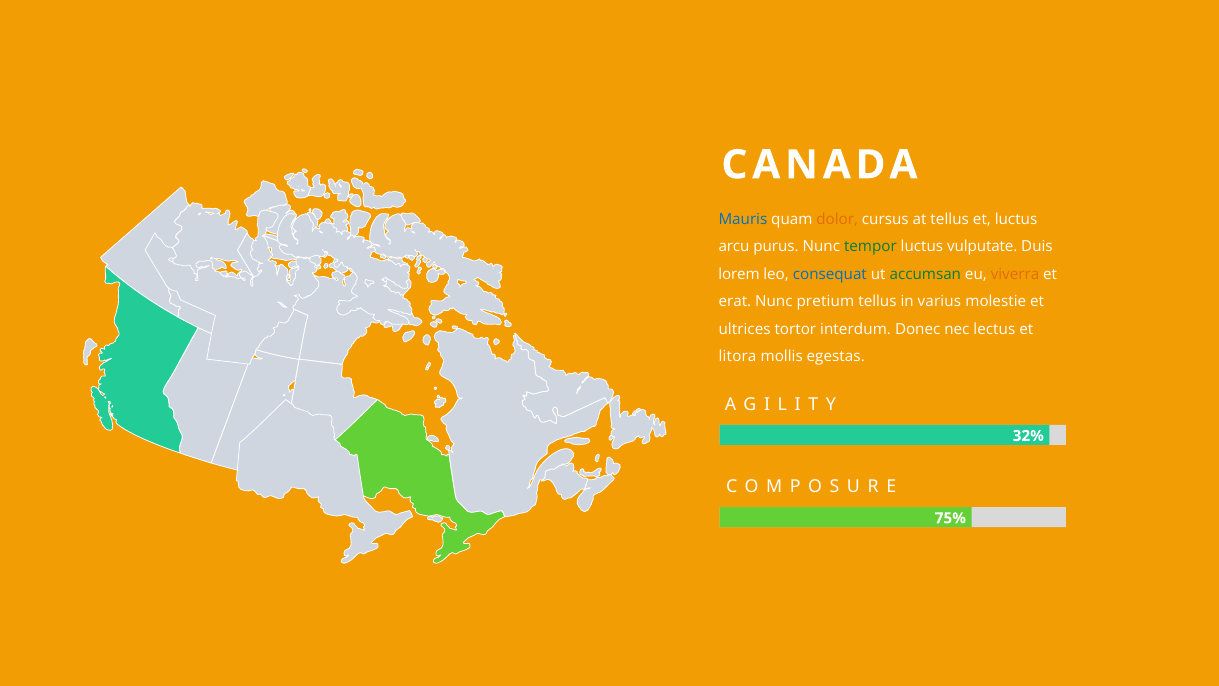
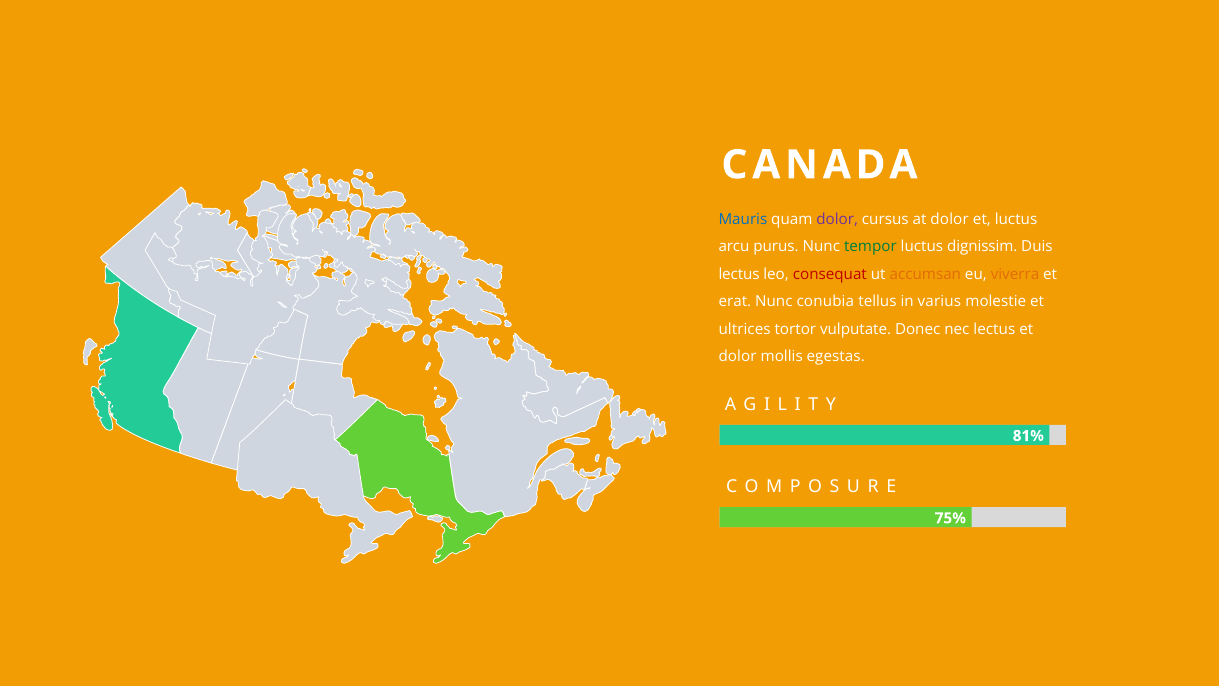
dolor colour: orange -> purple (837, 219)
at tellus: tellus -> dolor (950, 219)
vulputate: vulputate -> dignissim (982, 247)
lorem: lorem -> lectus (739, 274)
consequat colour: blue -> red (830, 274)
accumsan colour: green -> orange (925, 274)
pretium: pretium -> conubia (825, 301)
interdum: interdum -> vulputate (856, 329)
litora: litora -> dolor (738, 356)
32%: 32% -> 81% (1028, 436)
